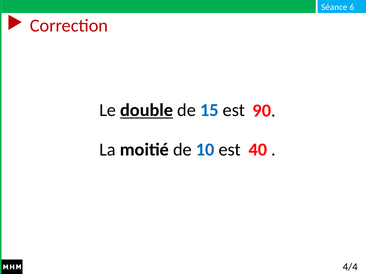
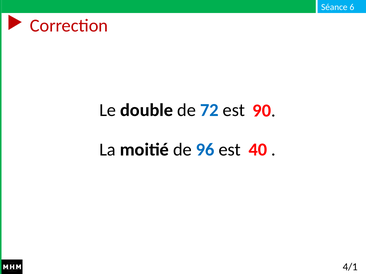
double underline: present -> none (147, 110)
15: 15 -> 72 (209, 110)
10: 10 -> 96 (205, 150)
4/4: 4/4 -> 4/1 (350, 267)
